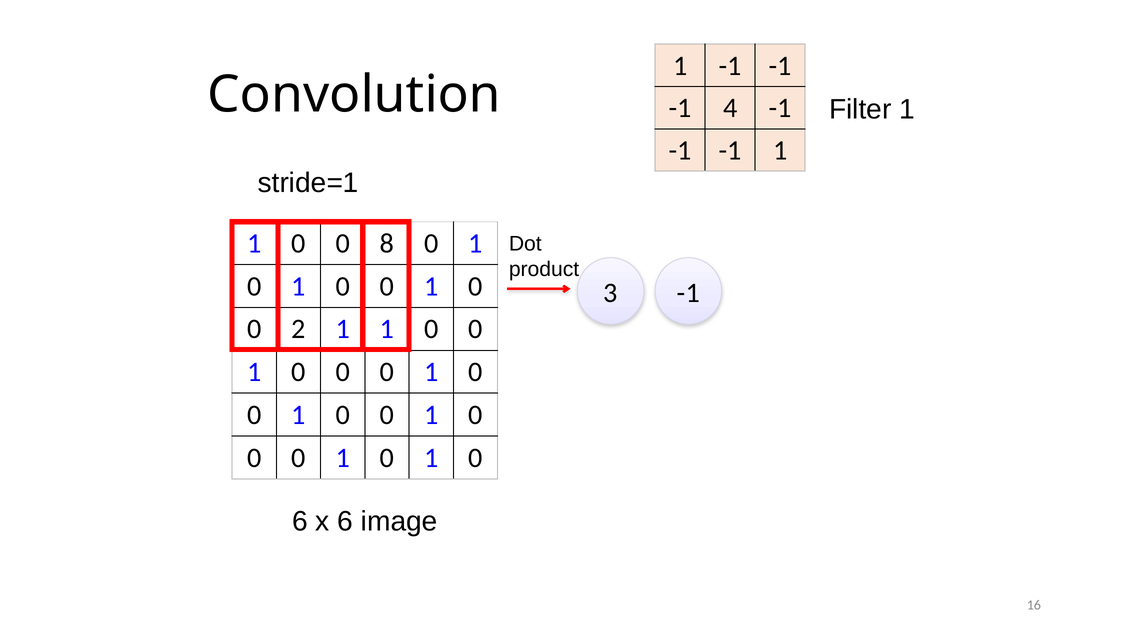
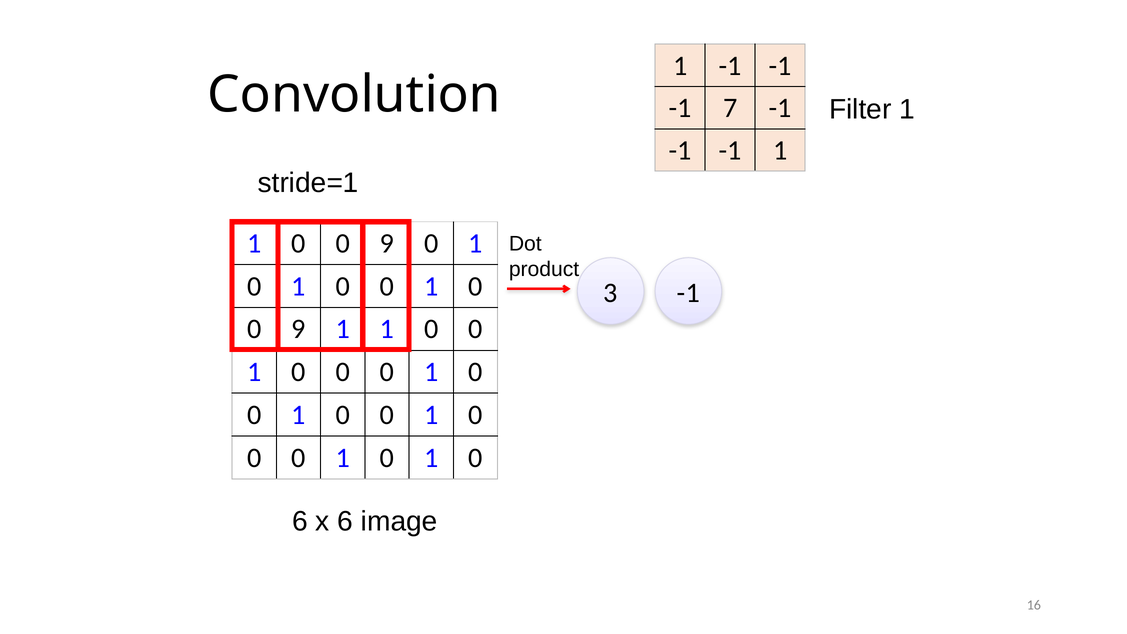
4: 4 -> 7 (730, 108)
8: 8 -> 9 (387, 243)
2: 2 -> 9 (298, 329)
